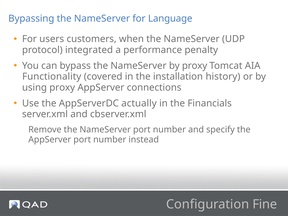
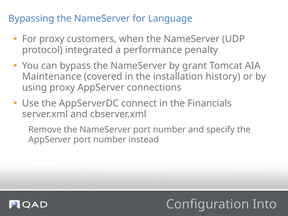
For users: users -> proxy (52, 39)
by proxy: proxy -> grant (195, 66)
Functionality: Functionality -> Maintenance (52, 77)
actually: actually -> connect (139, 103)
Fine: Fine -> Into (265, 204)
